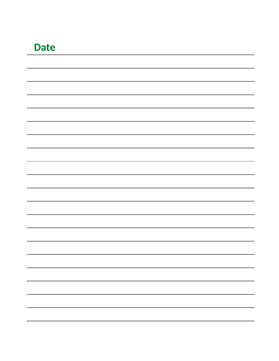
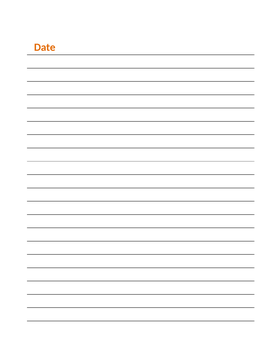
Date colour: green -> orange (45, 47)
